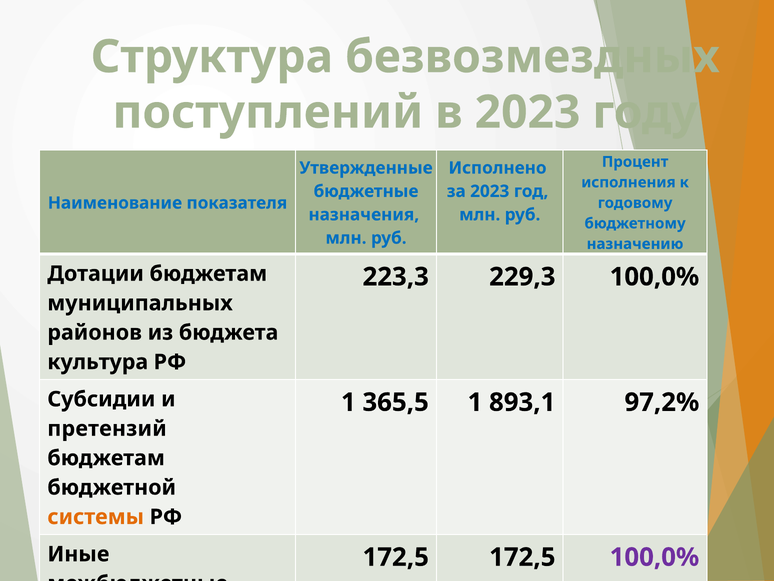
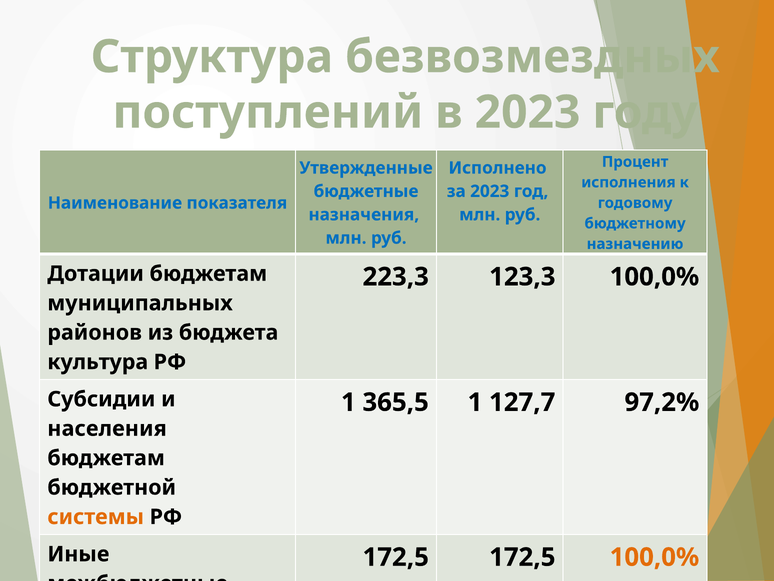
229,3: 229,3 -> 123,3 (522, 277)
893,1: 893,1 -> 127,7 (522, 402)
претензий: претензий -> населения (107, 428)
100,0% colour: purple -> orange (654, 557)
